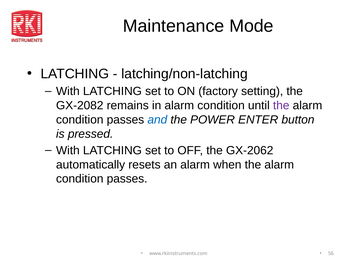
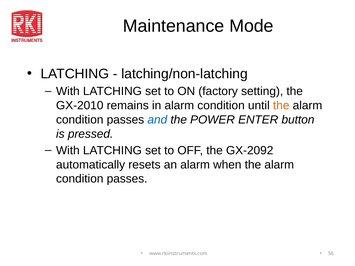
GX-2082: GX-2082 -> GX-2010 (80, 106)
the colour: purple -> orange (281, 106)
GX-2062: GX-2062 -> GX-2092 (250, 151)
